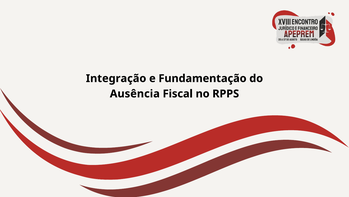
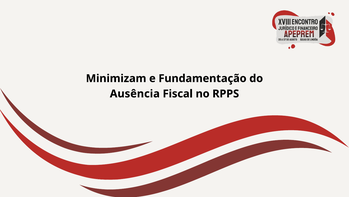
Integração: Integração -> Minimizam (116, 78)
